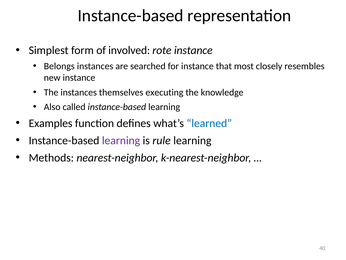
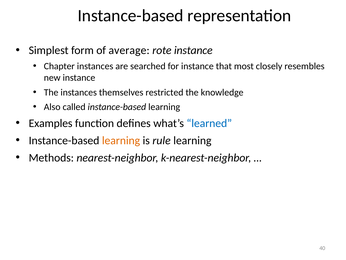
involved: involved -> average (129, 50)
Belongs: Belongs -> Chapter (59, 66)
executing: executing -> restricted (164, 92)
learning colour: purple -> orange (121, 140)
